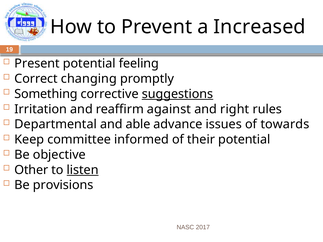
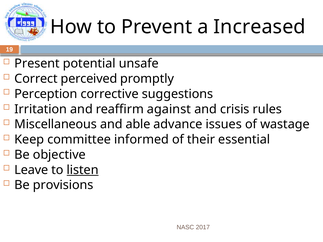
feeling: feeling -> unsafe (139, 64)
changing: changing -> perceived (89, 79)
Something: Something -> Perception (46, 94)
suggestions underline: present -> none (178, 94)
right: right -> crisis (235, 109)
Departmental: Departmental -> Miscellaneous (56, 124)
towards: towards -> wastage (285, 124)
their potential: potential -> essential (244, 140)
Other: Other -> Leave (31, 170)
